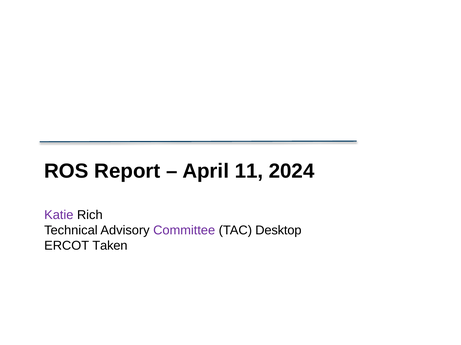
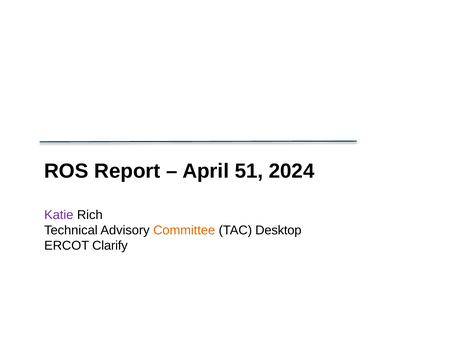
11: 11 -> 51 (249, 171)
Committee colour: purple -> orange (184, 231)
Taken: Taken -> Clarify (110, 246)
